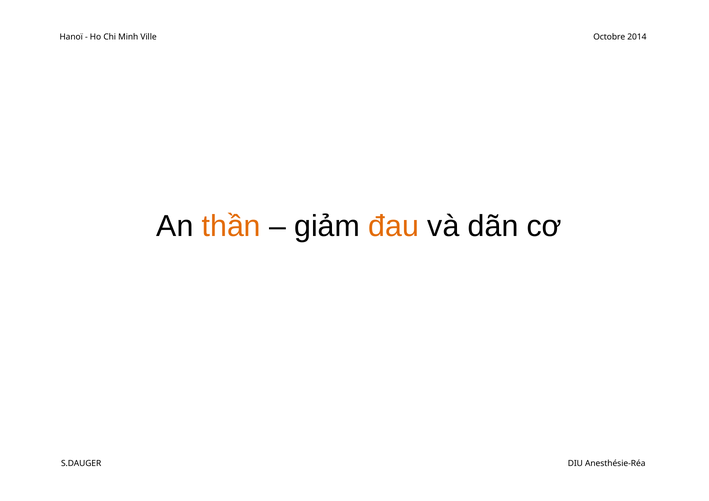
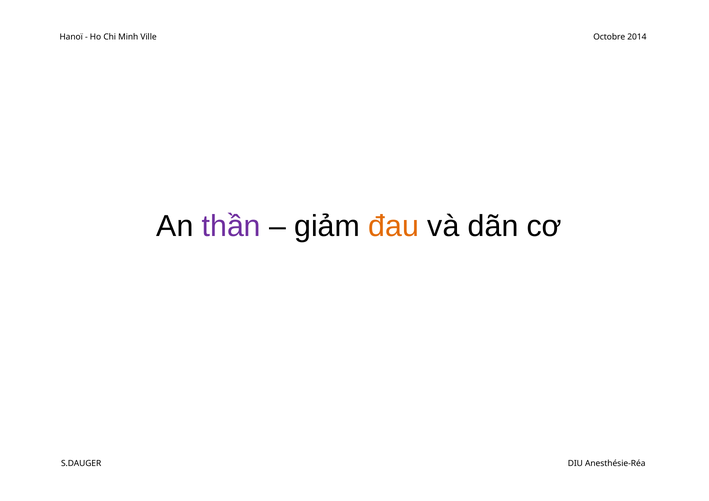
thần colour: orange -> purple (231, 226)
